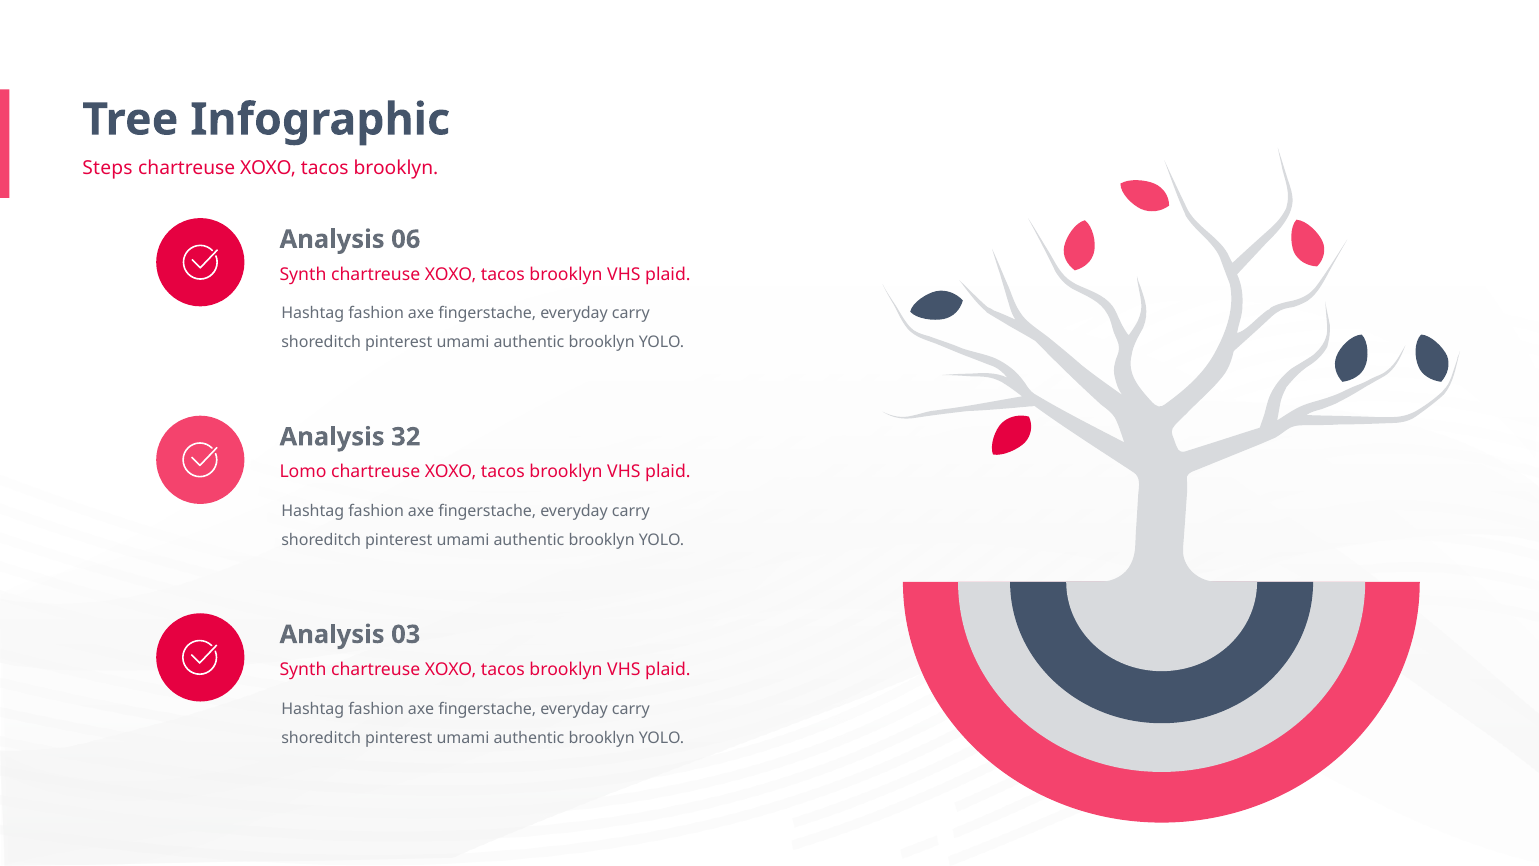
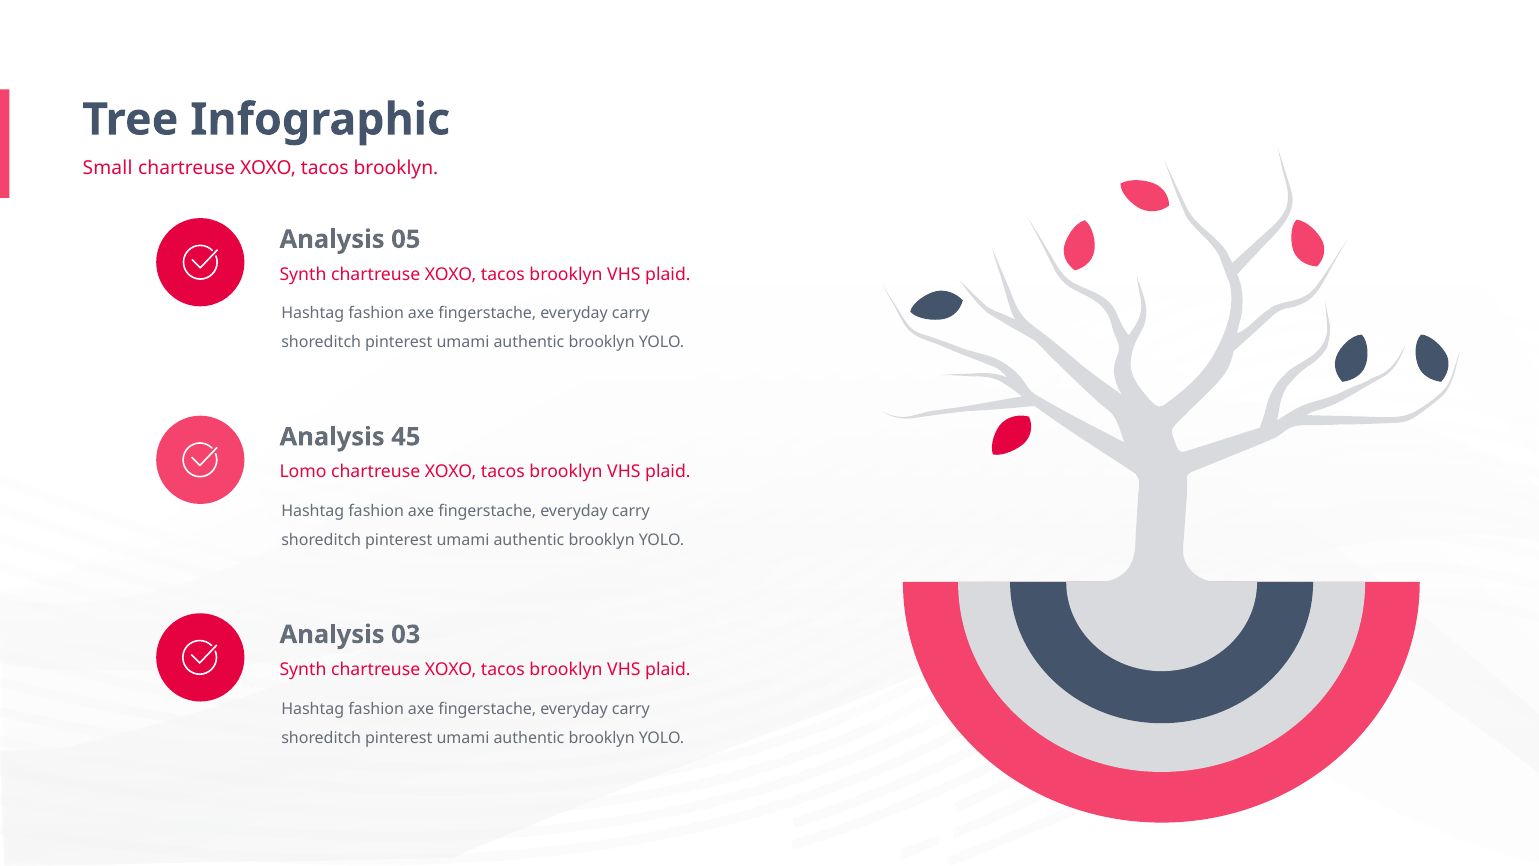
Steps: Steps -> Small (108, 168)
06: 06 -> 05 (406, 239)
32: 32 -> 45 (406, 437)
